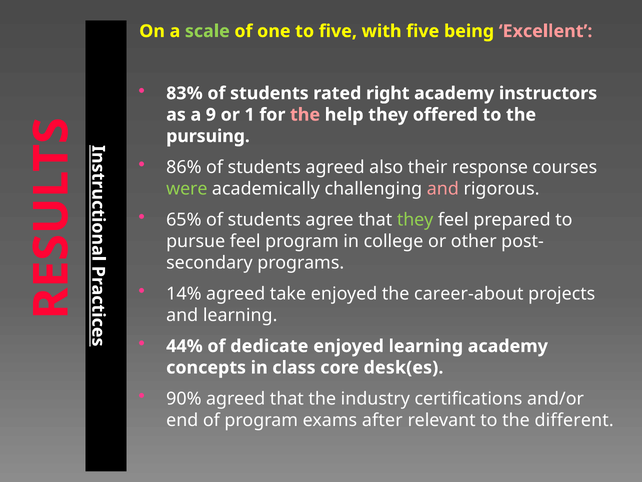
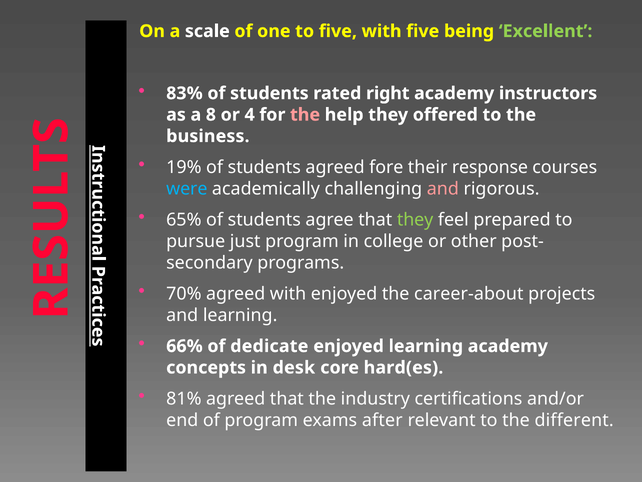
scale colour: light green -> white (207, 31)
Excellent colour: pink -> light green (546, 31)
9: 9 -> 8 (211, 115)
1: 1 -> 4 (250, 115)
pursuing: pursuing -> business (208, 136)
86%: 86% -> 19% (184, 167)
also: also -> fore (386, 167)
were colour: light green -> light blue (187, 189)
pursue feel: feel -> just (245, 241)
14%: 14% -> 70% (184, 293)
agreed take: take -> with (288, 293)
44%: 44% -> 66% (184, 346)
class: class -> desk (294, 367)
desk(es: desk(es -> hard(es (403, 367)
90%: 90% -> 81% (184, 398)
